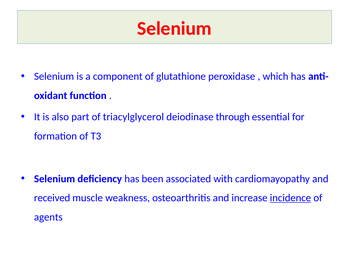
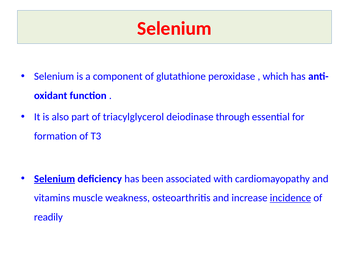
Selenium underline: none -> present (55, 179)
received: received -> vitamins (52, 198)
agents: agents -> readily (48, 217)
